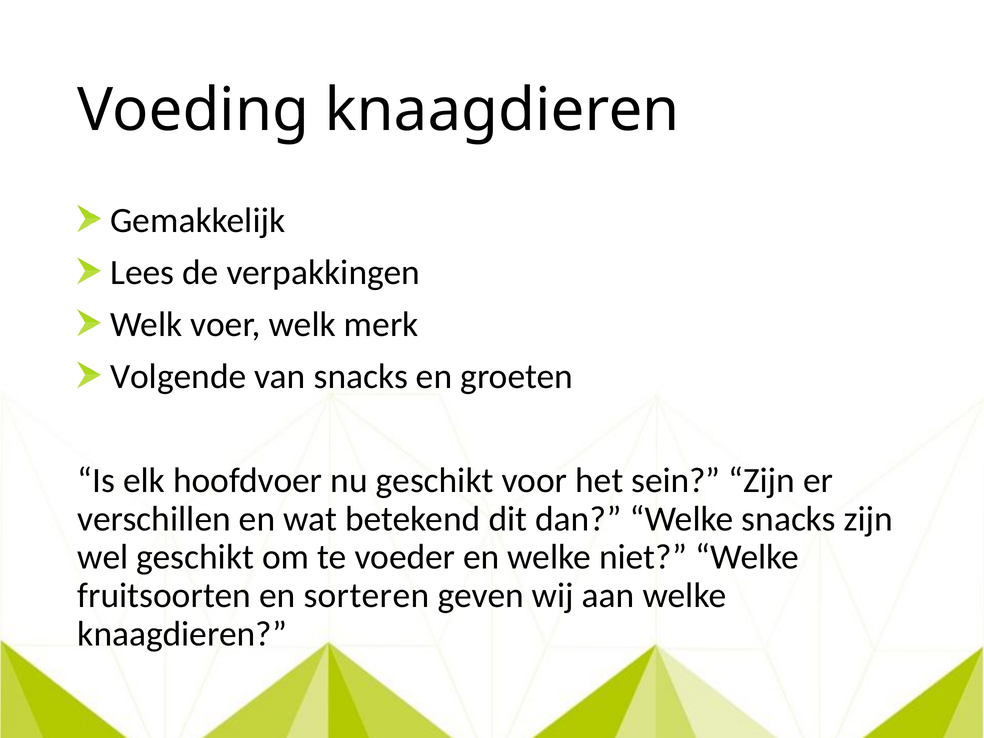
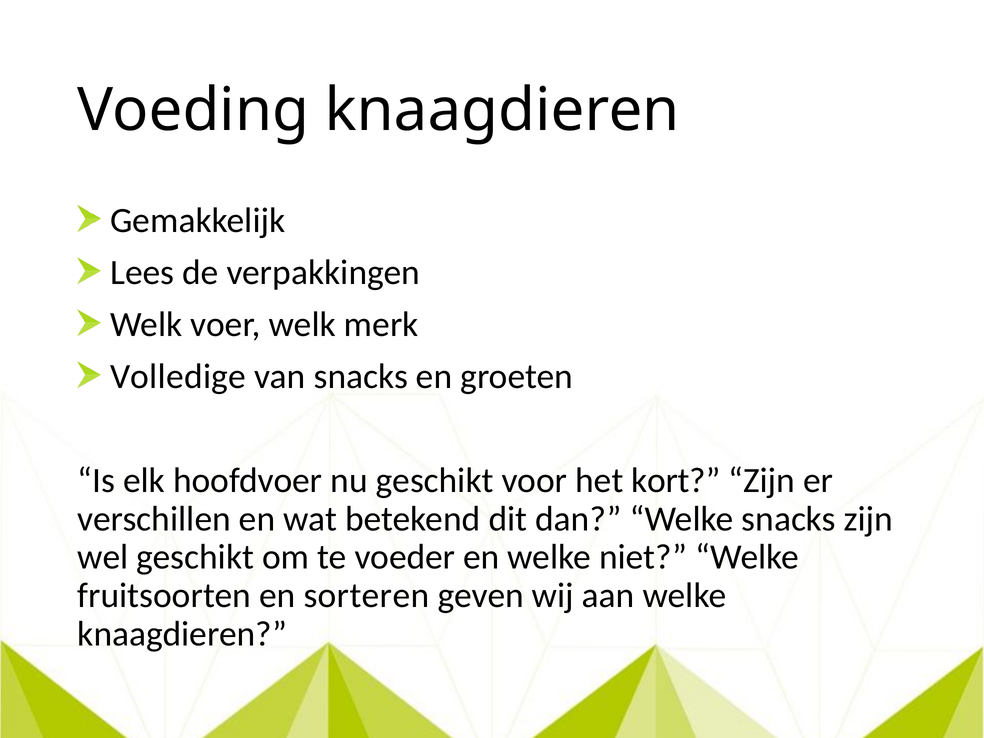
Volgende: Volgende -> Volledige (178, 376)
sein: sein -> kort (676, 480)
